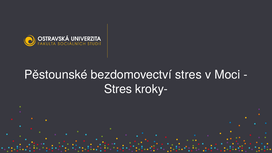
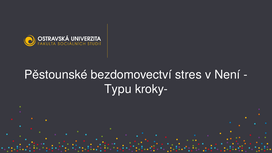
Moci: Moci -> Není (227, 75)
Stres: Stres -> Typu (118, 89)
